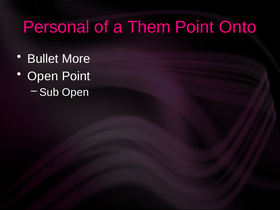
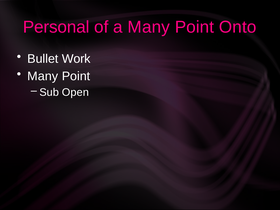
a Them: Them -> Many (149, 27)
More: More -> Work (76, 59)
Open: Open -> Many (43, 76)
